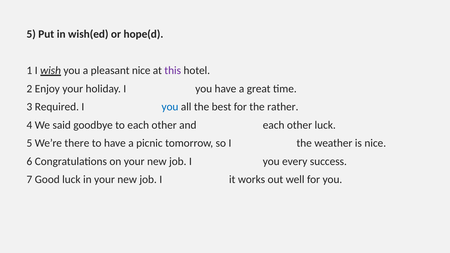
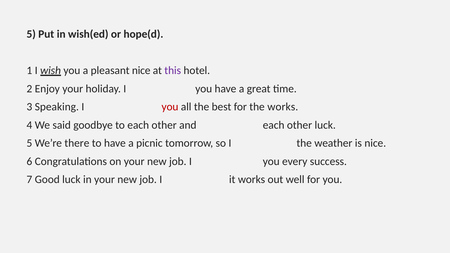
Required: Required -> Speaking (57, 107)
you colour: blue -> red (170, 107)
the rather: rather -> works (283, 107)
